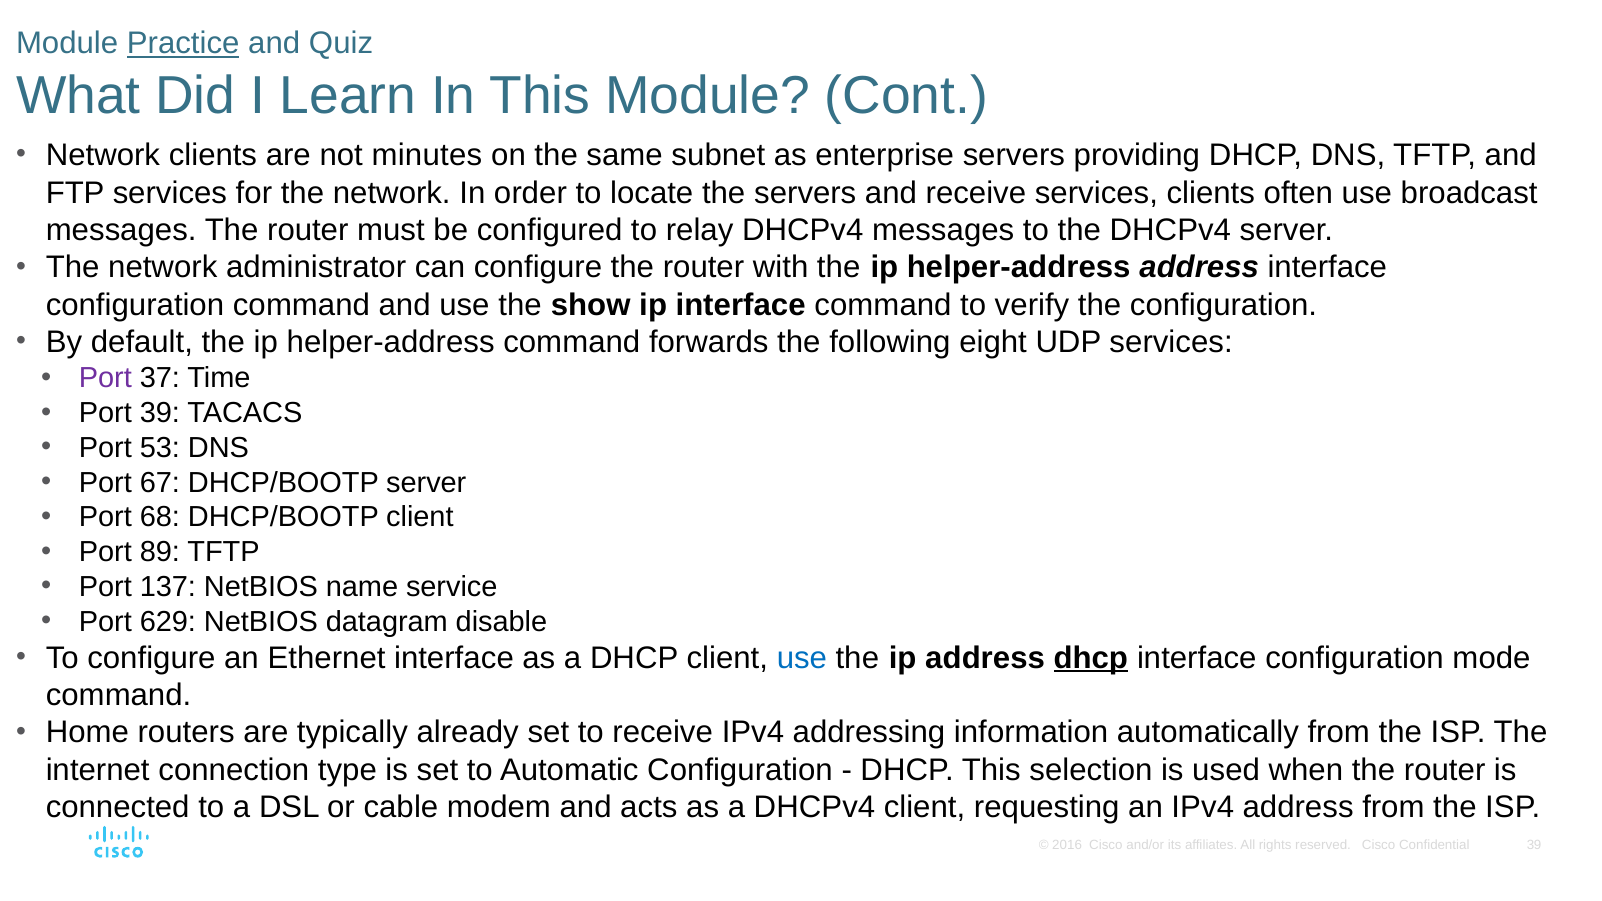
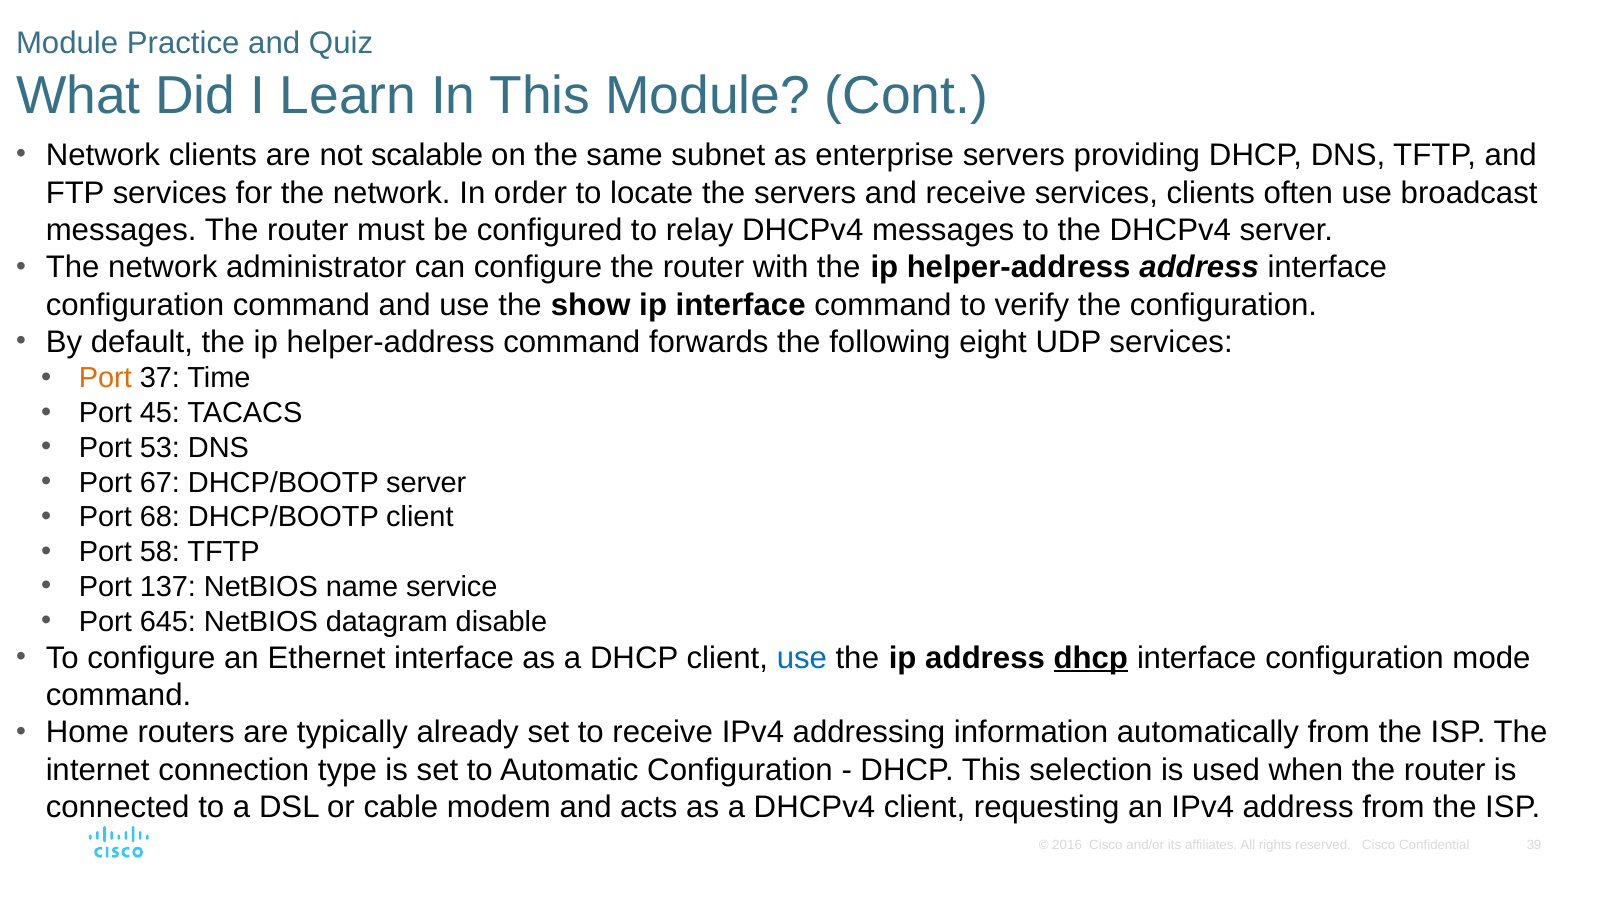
Practice underline: present -> none (183, 44)
minutes: minutes -> scalable (427, 156)
Port colour: purple -> orange (105, 378)
Port 39: 39 -> 45 (160, 413)
89: 89 -> 58 (160, 552)
629: 629 -> 645 (168, 622)
